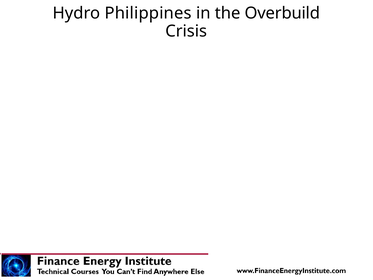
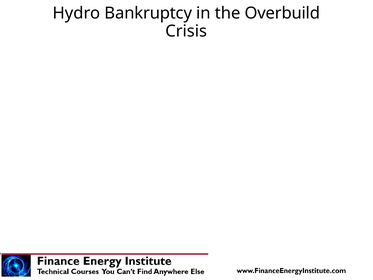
Philippines: Philippines -> Bankruptcy (148, 13)
